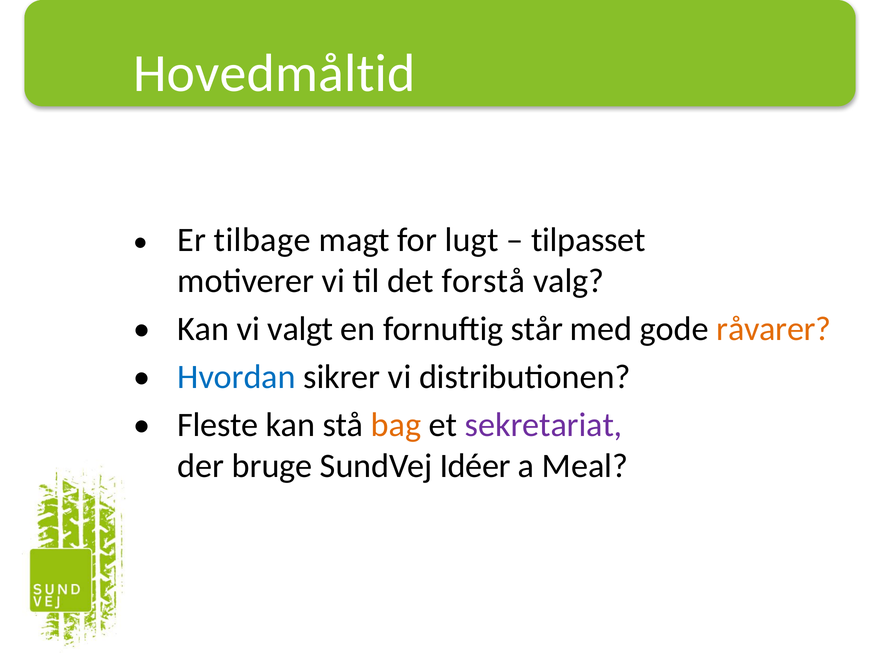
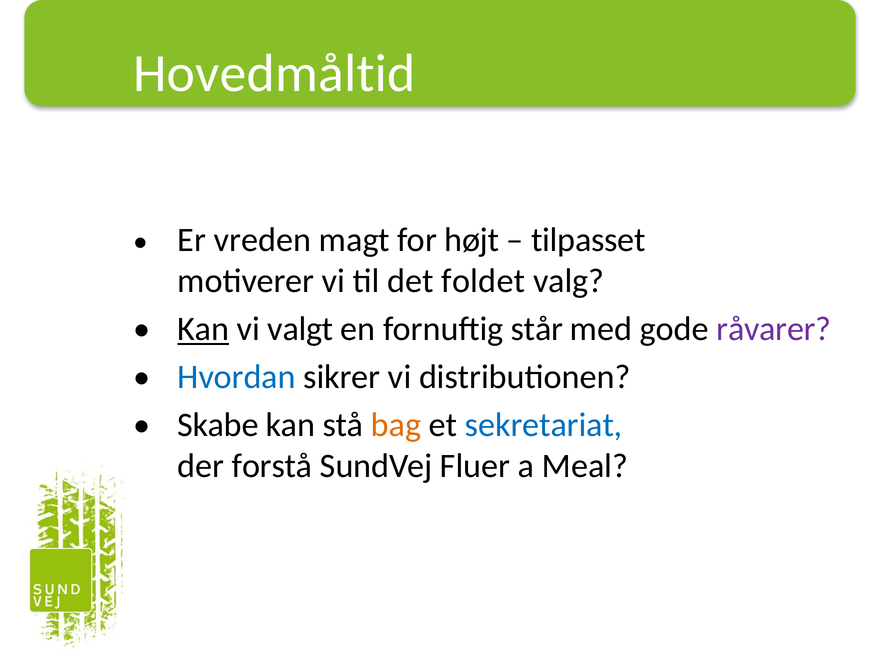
tilbage: tilbage -> vreden (262, 240)
lugt: lugt -> højt (472, 240)
forstå: forstå -> foldet (483, 281)
Kan underline: none -> present (203, 329)
råvarer colour: orange -> purple (774, 329)
Fleste: Fleste -> Skabe (218, 425)
sekretariat colour: purple -> blue (544, 425)
bruge: bruge -> forstå (272, 466)
Idéer: Idéer -> Fluer (475, 466)
